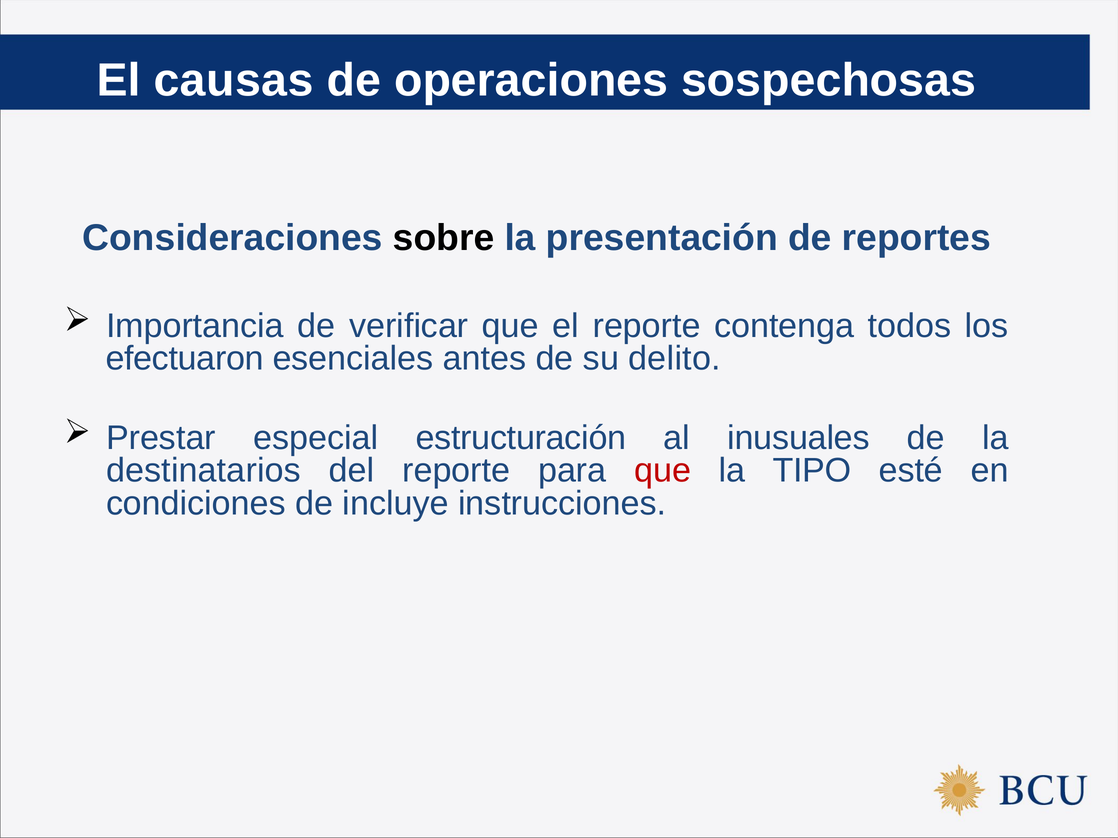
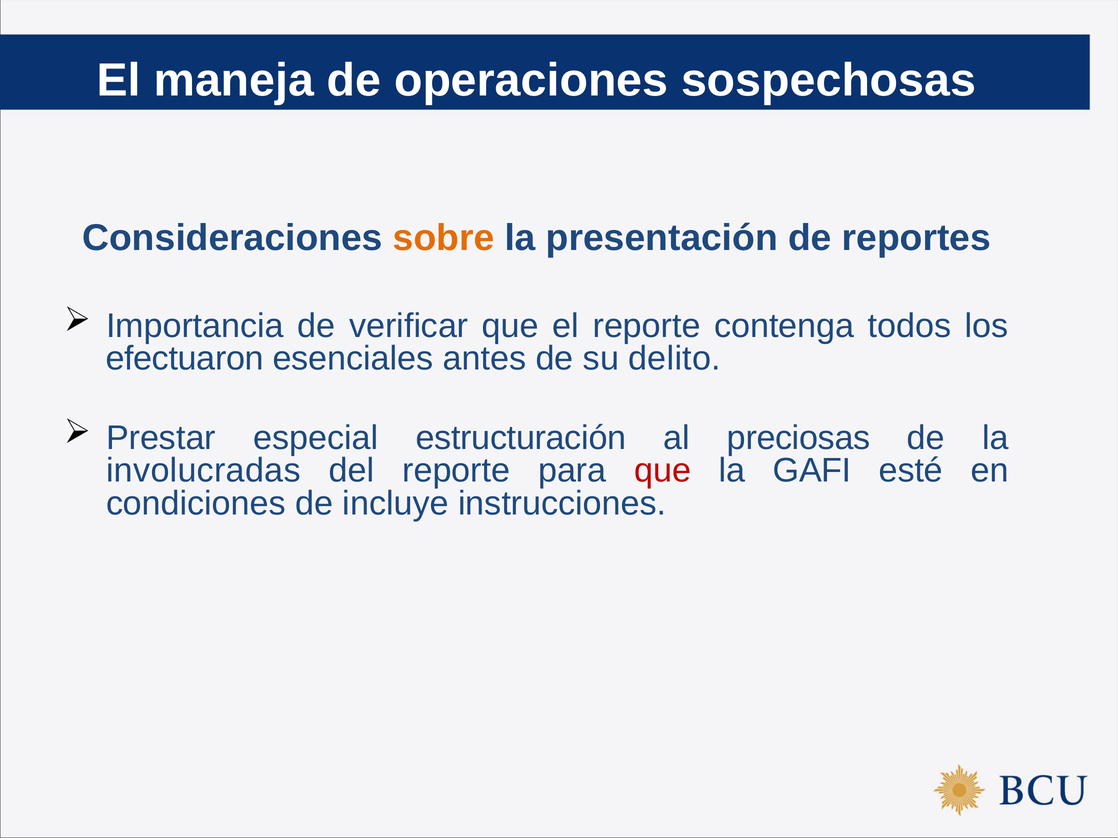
causas: causas -> maneja (234, 80)
sobre colour: black -> orange (444, 238)
inusuales: inusuales -> preciosas (799, 438)
destinatarios: destinatarios -> involucradas (203, 471)
TIPO: TIPO -> GAFI (812, 471)
